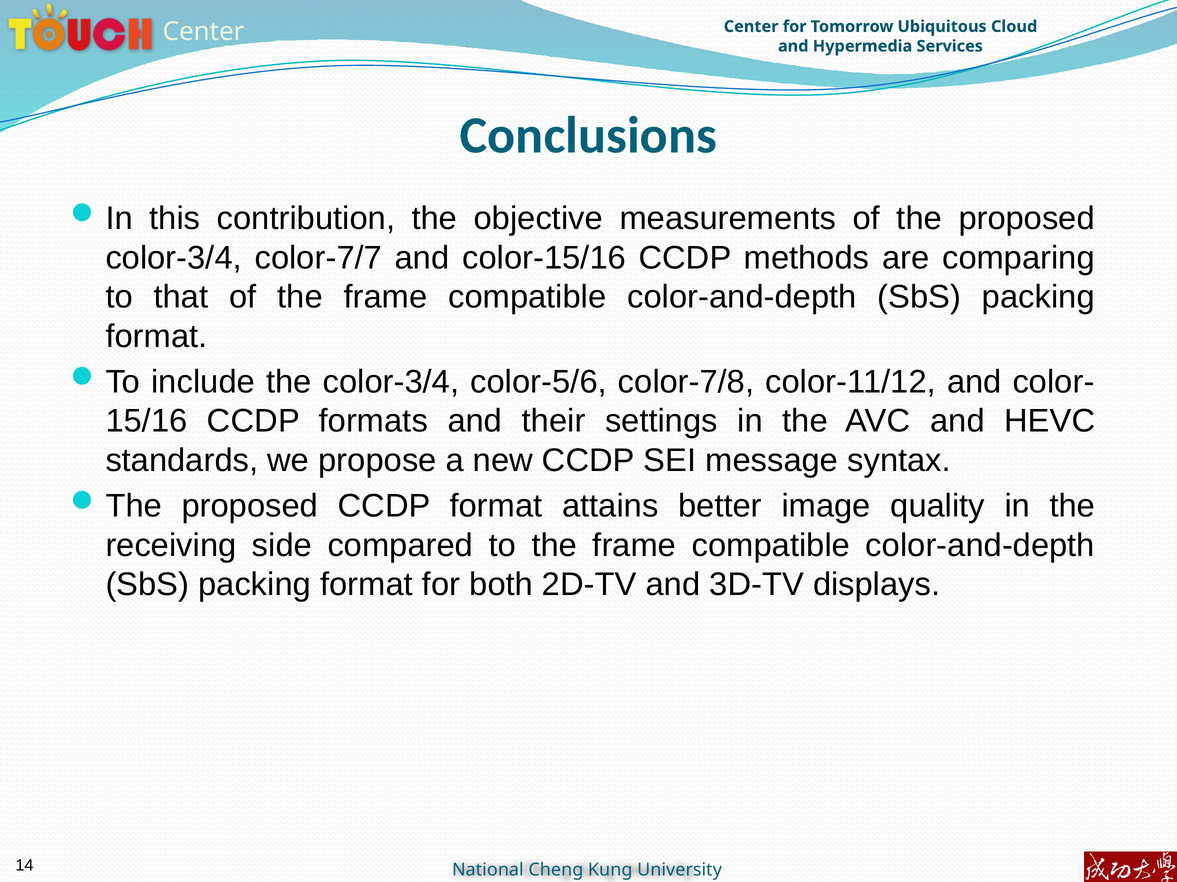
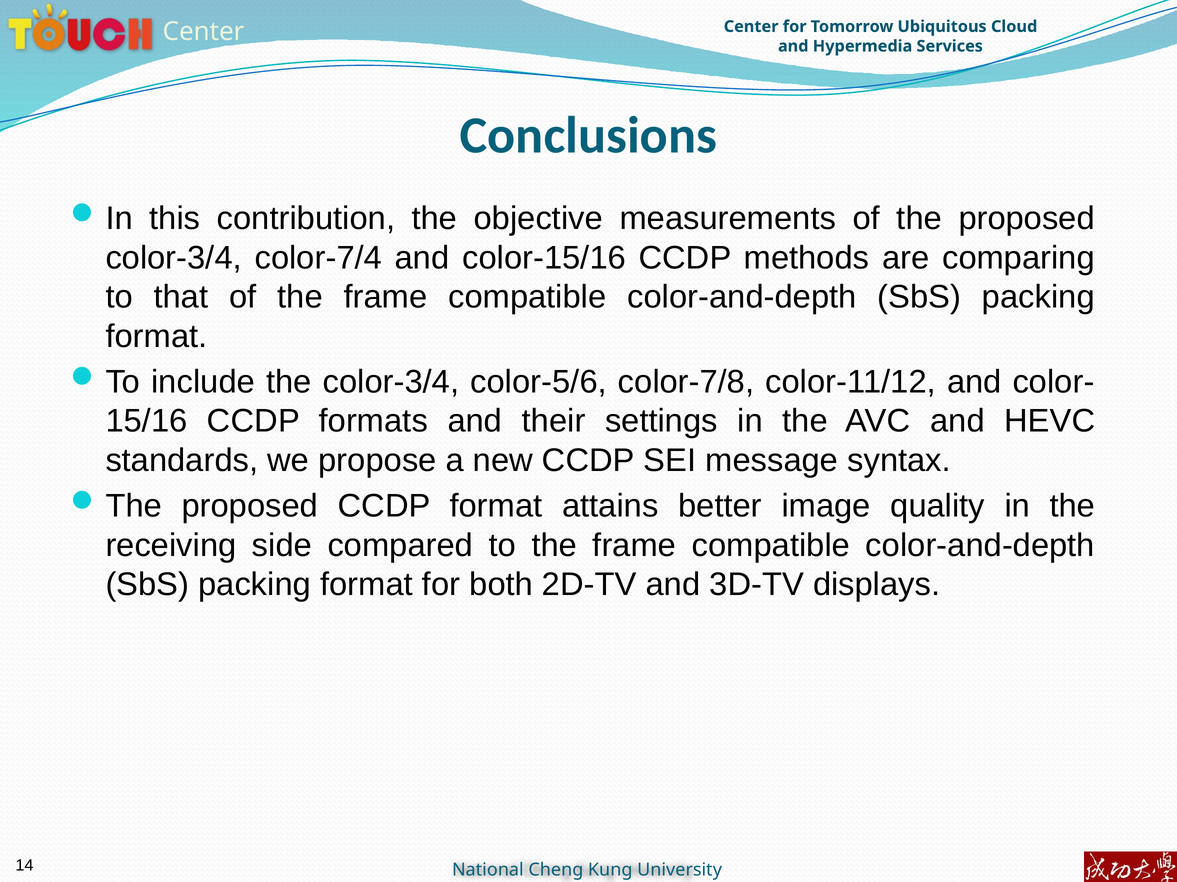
color-7/7: color-7/7 -> color-7/4 (318, 258)
